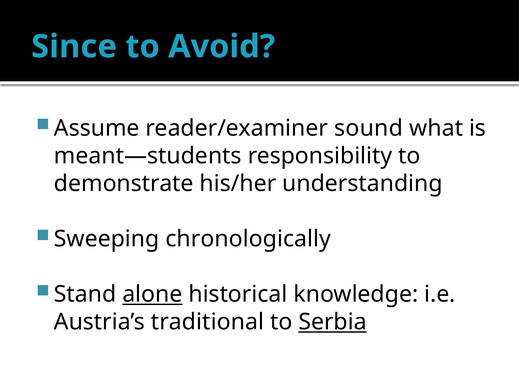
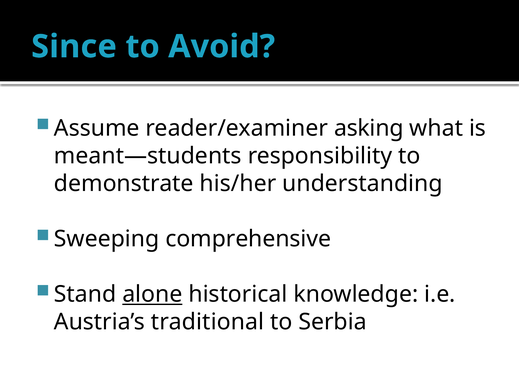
sound: sound -> asking (369, 128)
chronologically: chronologically -> comprehensive (248, 239)
Serbia underline: present -> none (333, 322)
